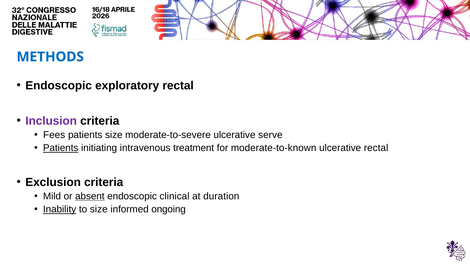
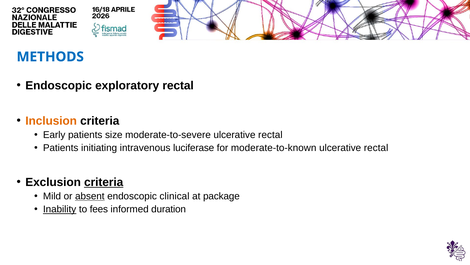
Inclusion colour: purple -> orange (51, 121)
Fees: Fees -> Early (54, 135)
moderate-to-severe ulcerative serve: serve -> rectal (270, 135)
Patients underline: present -> none (61, 148)
treatment: treatment -> luciferase (194, 148)
criteria underline: none -> present (104, 182)
duration: duration -> package (221, 196)
to size: size -> fees (99, 209)
ongoing: ongoing -> duration (169, 209)
